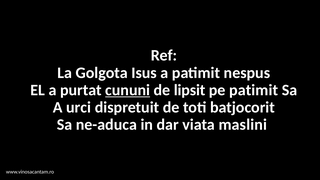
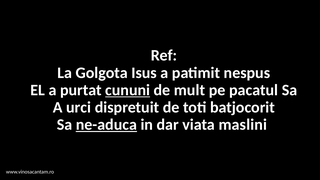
lipsit: lipsit -> mult (190, 90)
pe patimit: patimit -> pacatul (254, 90)
ne-aduca underline: none -> present (106, 125)
